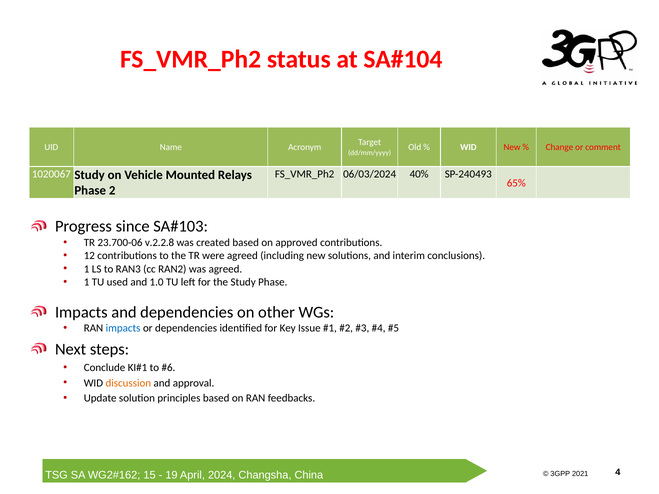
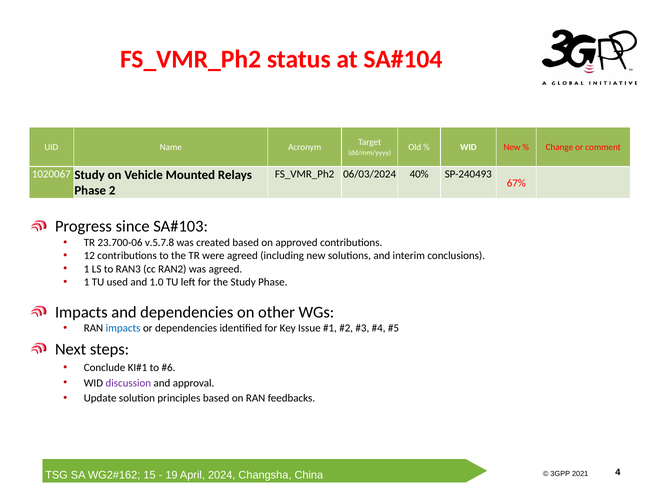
65%: 65% -> 67% (516, 183)
v.2.2.8: v.2.2.8 -> v.5.7.8 (160, 243)
discussion colour: orange -> purple (128, 383)
